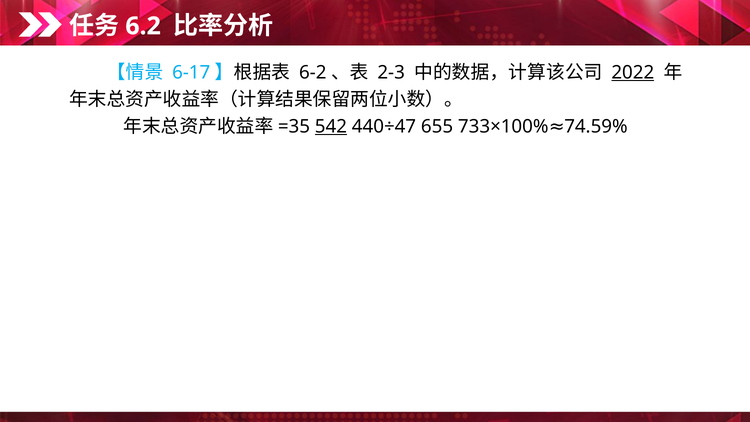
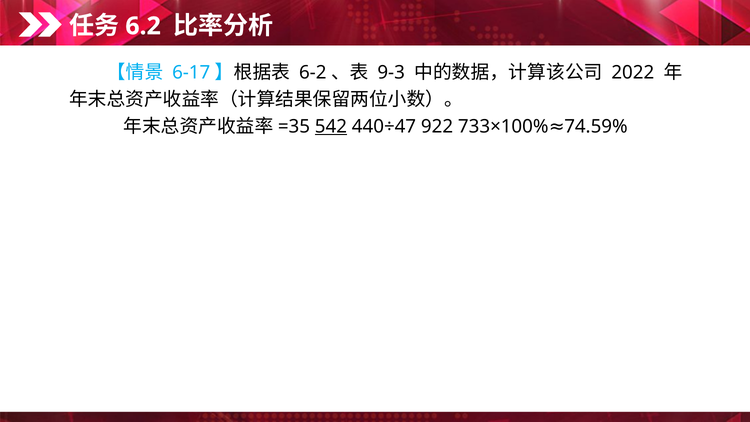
2-3: 2-3 -> 9-3 (391, 72)
2022 underline: present -> none (633, 72)
655: 655 -> 922 (437, 126)
